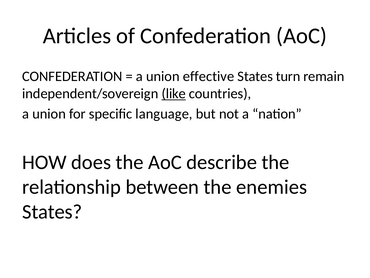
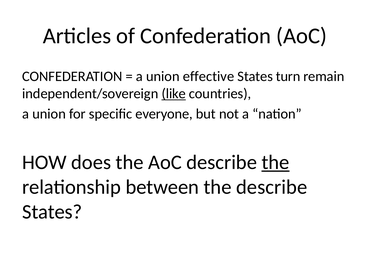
language: language -> everyone (164, 114)
the underline: none -> present (276, 162)
the enemies: enemies -> describe (272, 187)
